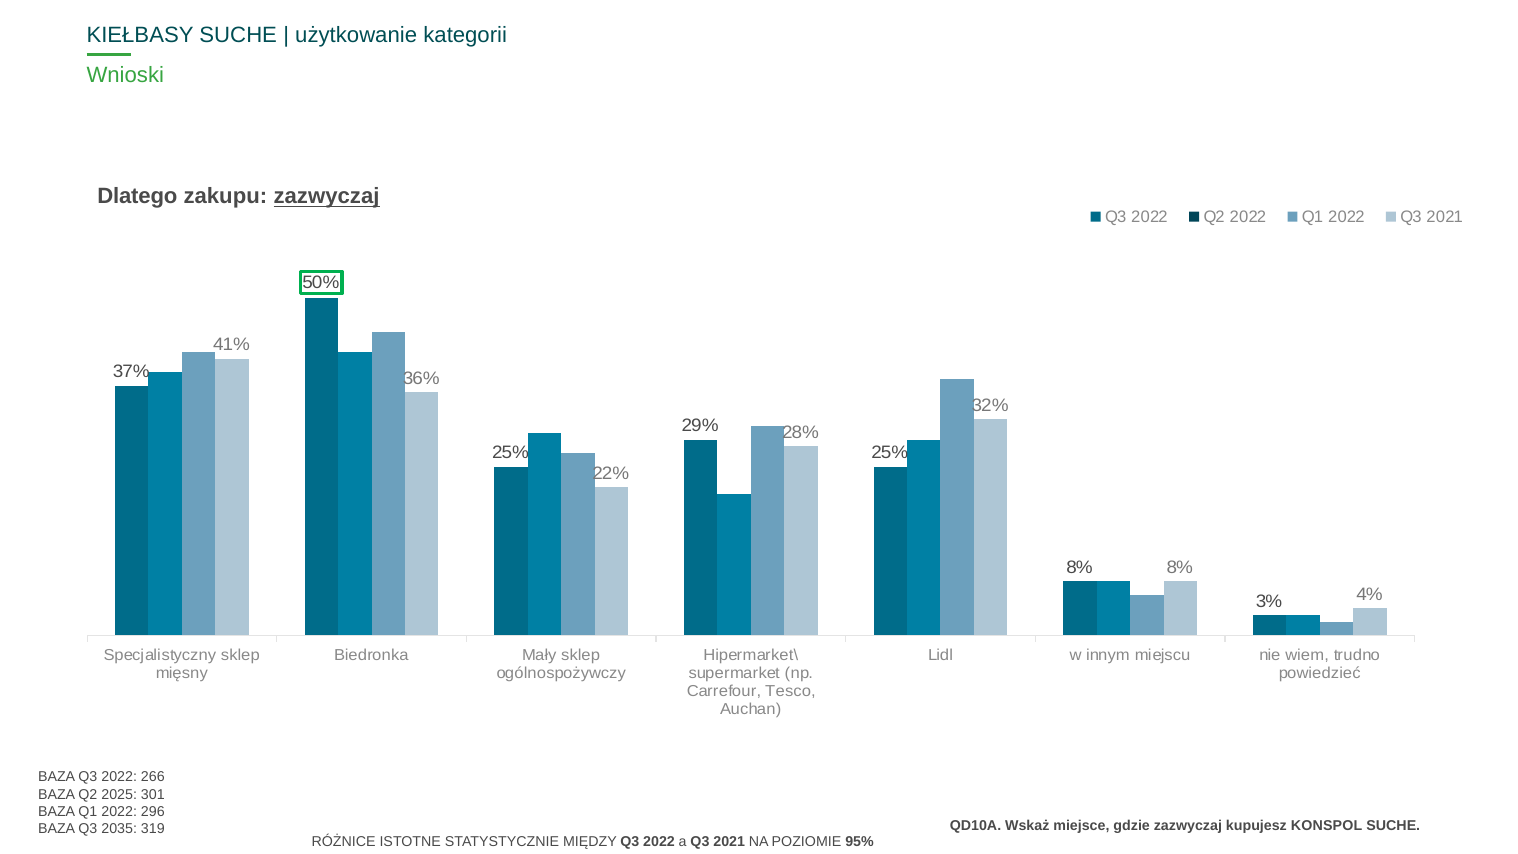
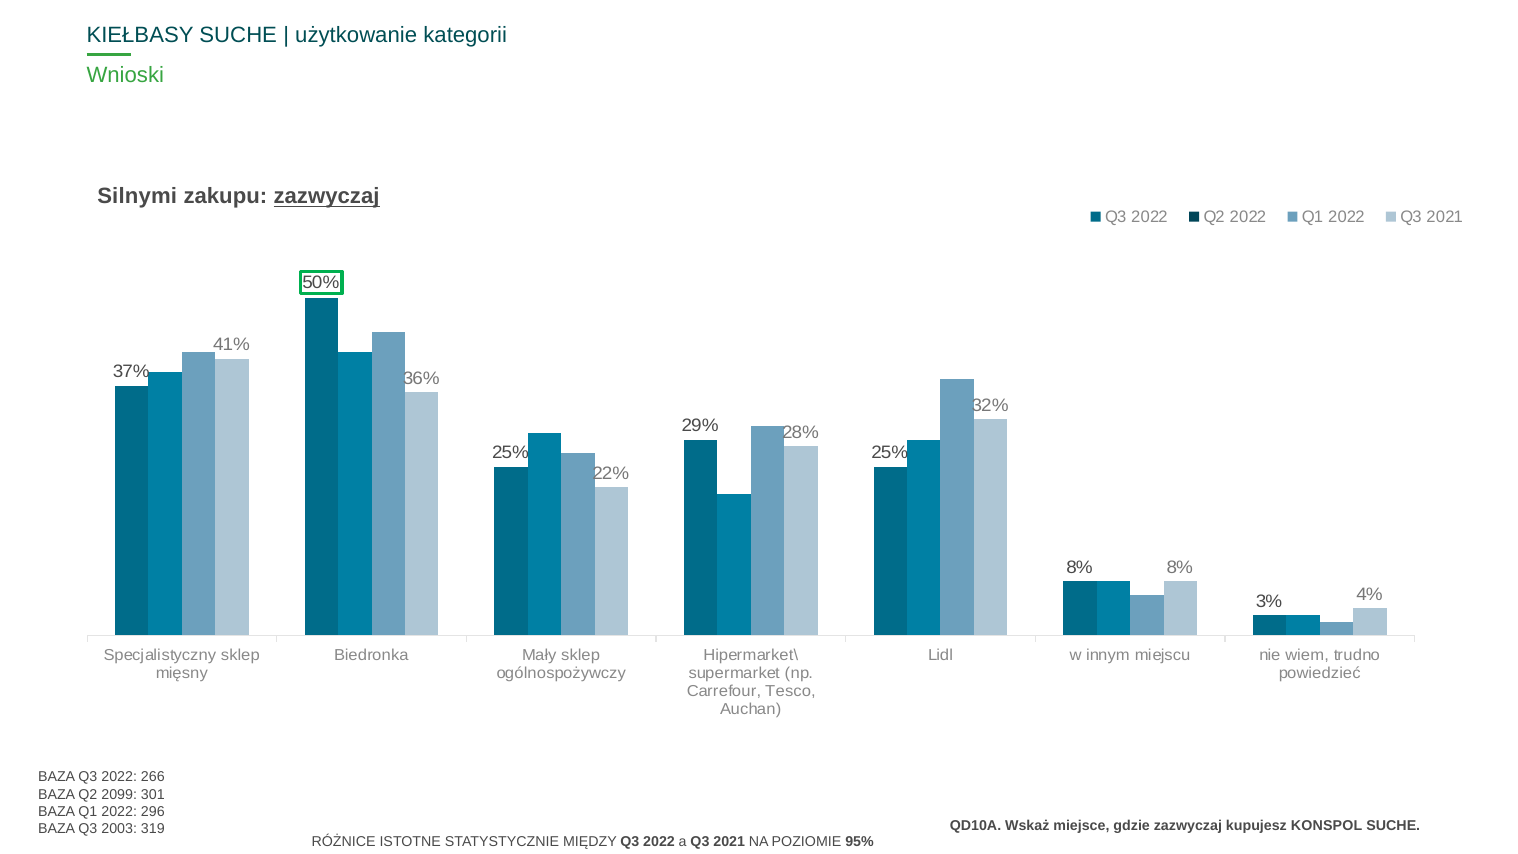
Dlatego: Dlatego -> Silnymi (137, 197)
2025: 2025 -> 2099 (119, 794)
2035: 2035 -> 2003 (119, 828)
